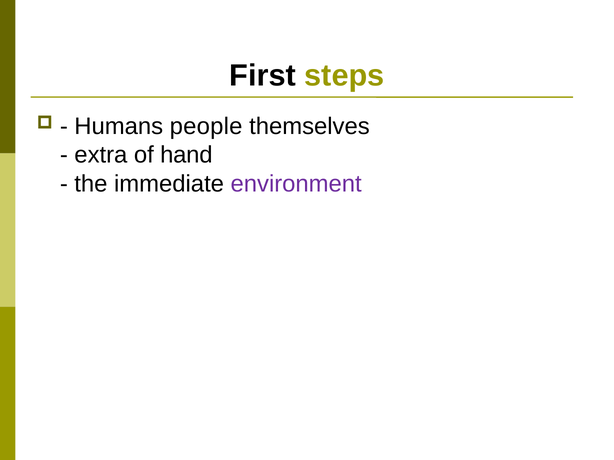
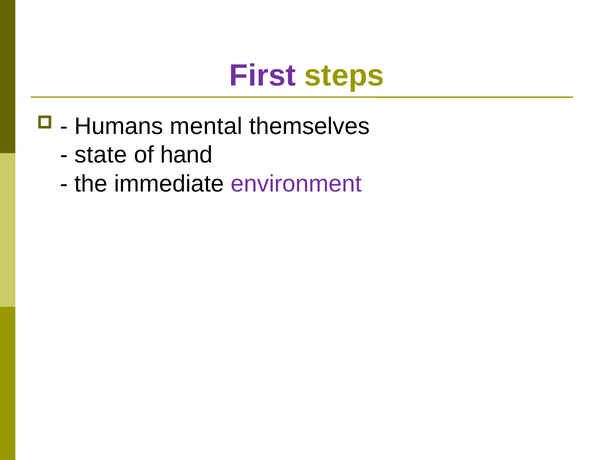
First colour: black -> purple (263, 76)
people: people -> mental (206, 127)
extra: extra -> state (101, 155)
